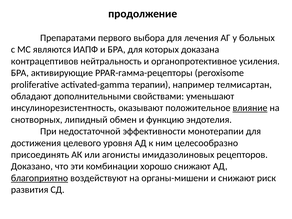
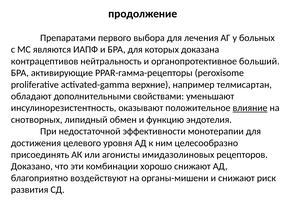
усиления: усиления -> больший (259, 61)
терапии: терапии -> верхние (151, 85)
благоприятно underline: present -> none (40, 178)
